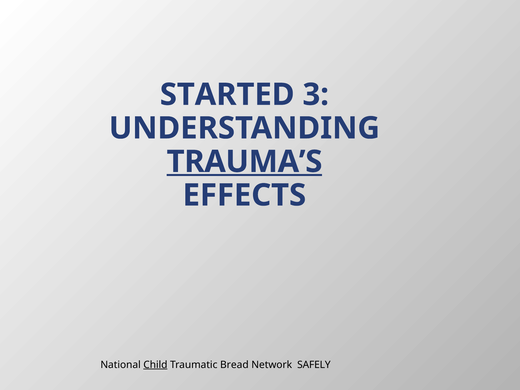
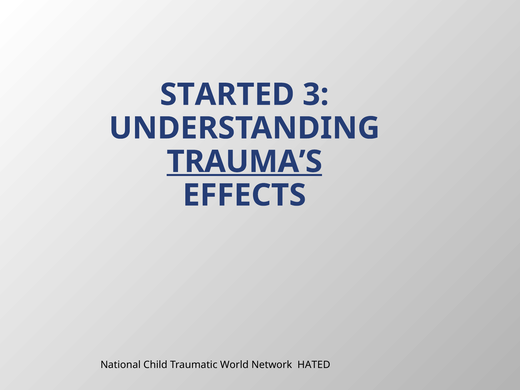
Child underline: present -> none (155, 365)
Bread: Bread -> World (234, 365)
SAFELY: SAFELY -> HATED (314, 365)
